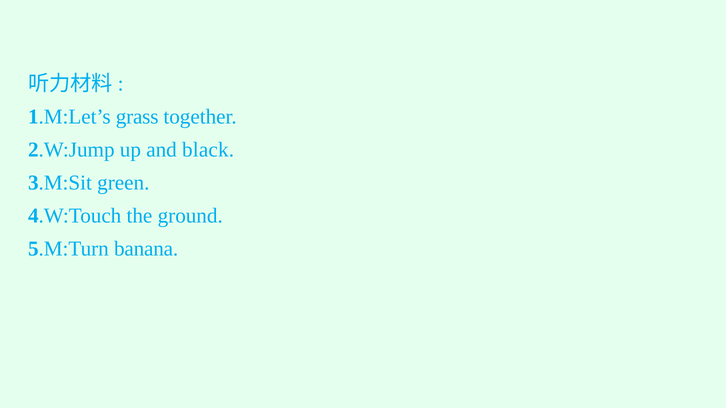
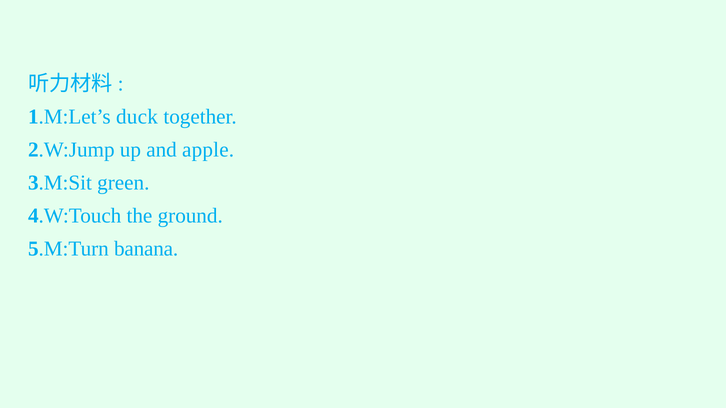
grass: grass -> duck (137, 117)
black: black -> apple (208, 150)
